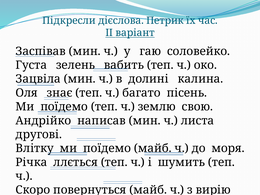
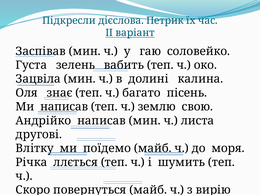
поїдемо: поїдемо -> написав (64, 107)
